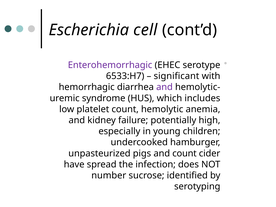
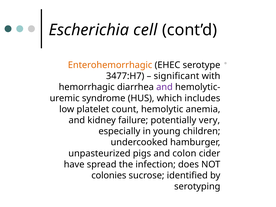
Enterohemorrhagic colour: purple -> orange (110, 65)
6533:H7: 6533:H7 -> 3477:H7 (125, 76)
high: high -> very (209, 120)
and count: count -> colon (184, 153)
number: number -> colonies (109, 175)
